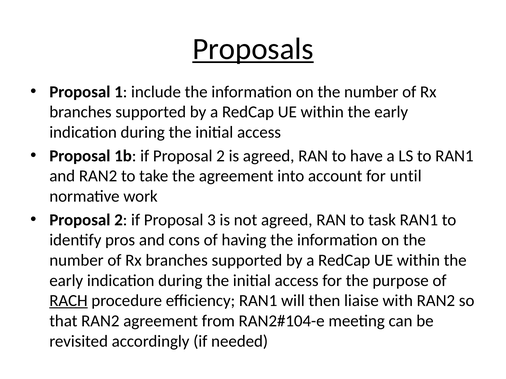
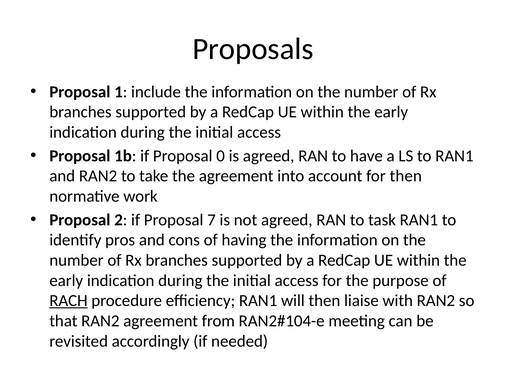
Proposals underline: present -> none (253, 49)
if Proposal 2: 2 -> 0 (221, 156)
for until: until -> then (406, 176)
3: 3 -> 7 (211, 220)
